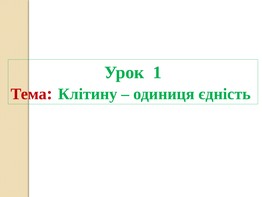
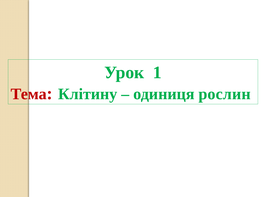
єдність: єдність -> рослин (225, 94)
